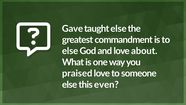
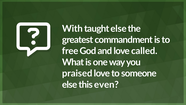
Gave: Gave -> With (72, 29)
else: else -> free (70, 51)
about: about -> called (144, 51)
